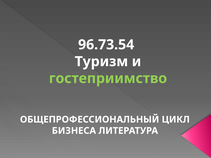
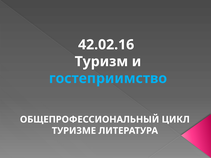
96.73.54: 96.73.54 -> 42.02.16 (106, 45)
гостеприимство colour: light green -> light blue (108, 79)
БИЗНЕСА: БИЗНЕСА -> ТУРИЗМЕ (74, 131)
